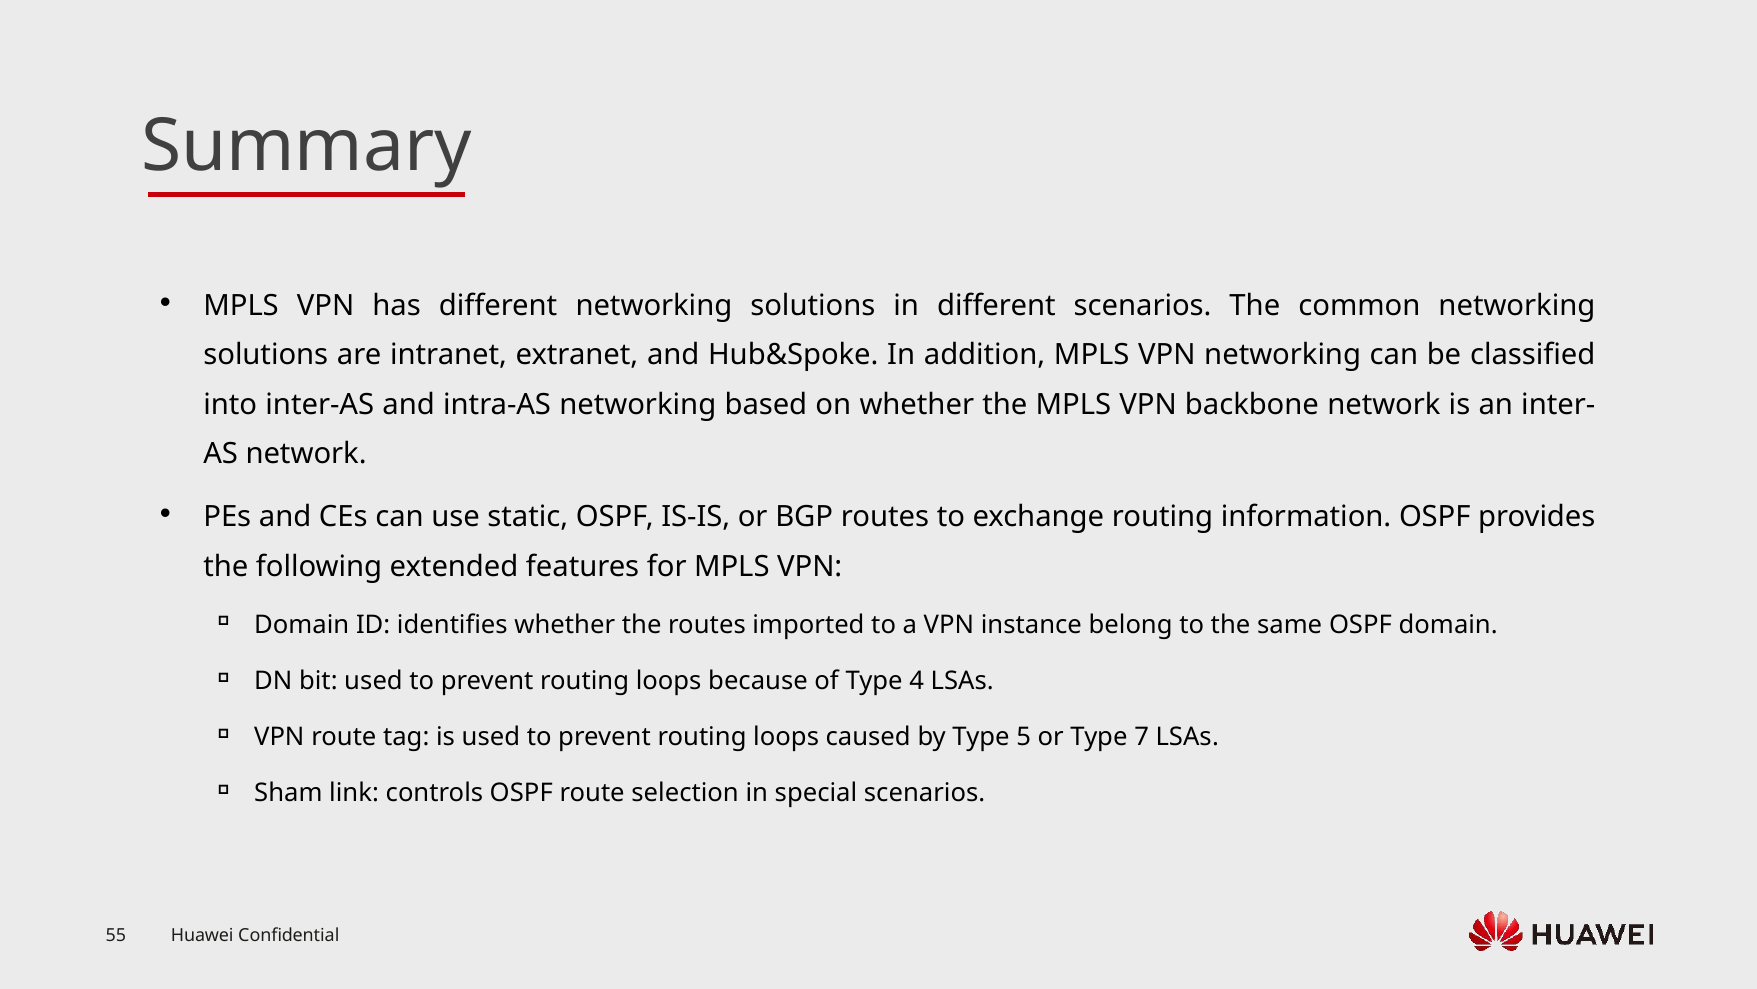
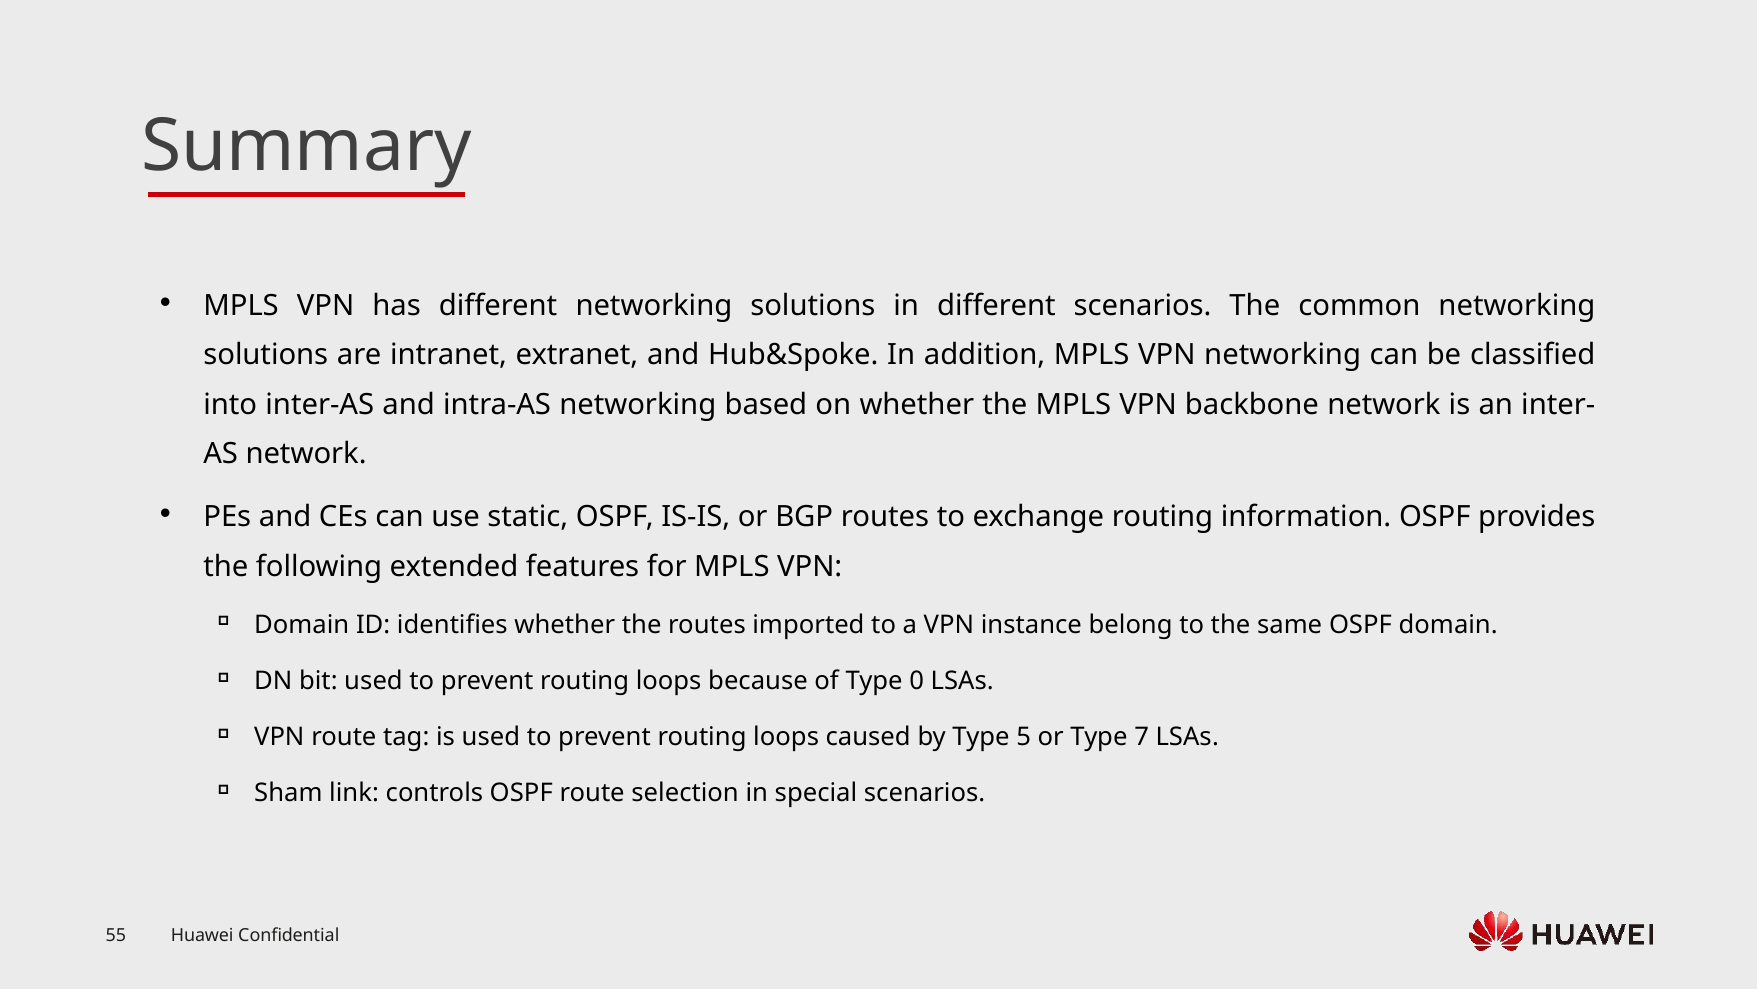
4: 4 -> 0 (917, 680)
